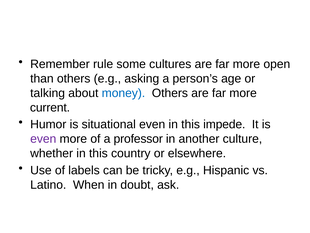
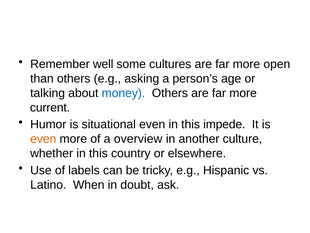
rule: rule -> well (103, 64)
even colour: purple -> orange (43, 139)
professor: professor -> overview (138, 139)
